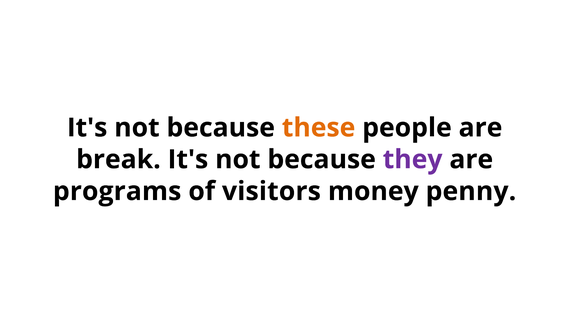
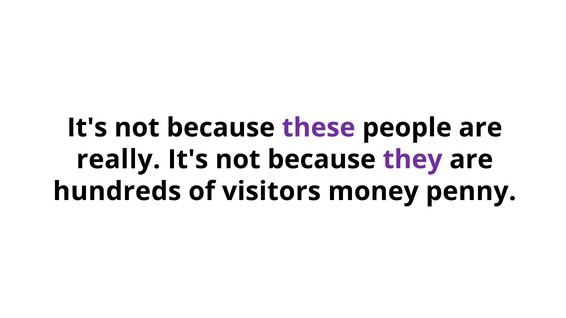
these colour: orange -> purple (319, 128)
break: break -> really (118, 160)
programs: programs -> hundreds (117, 192)
